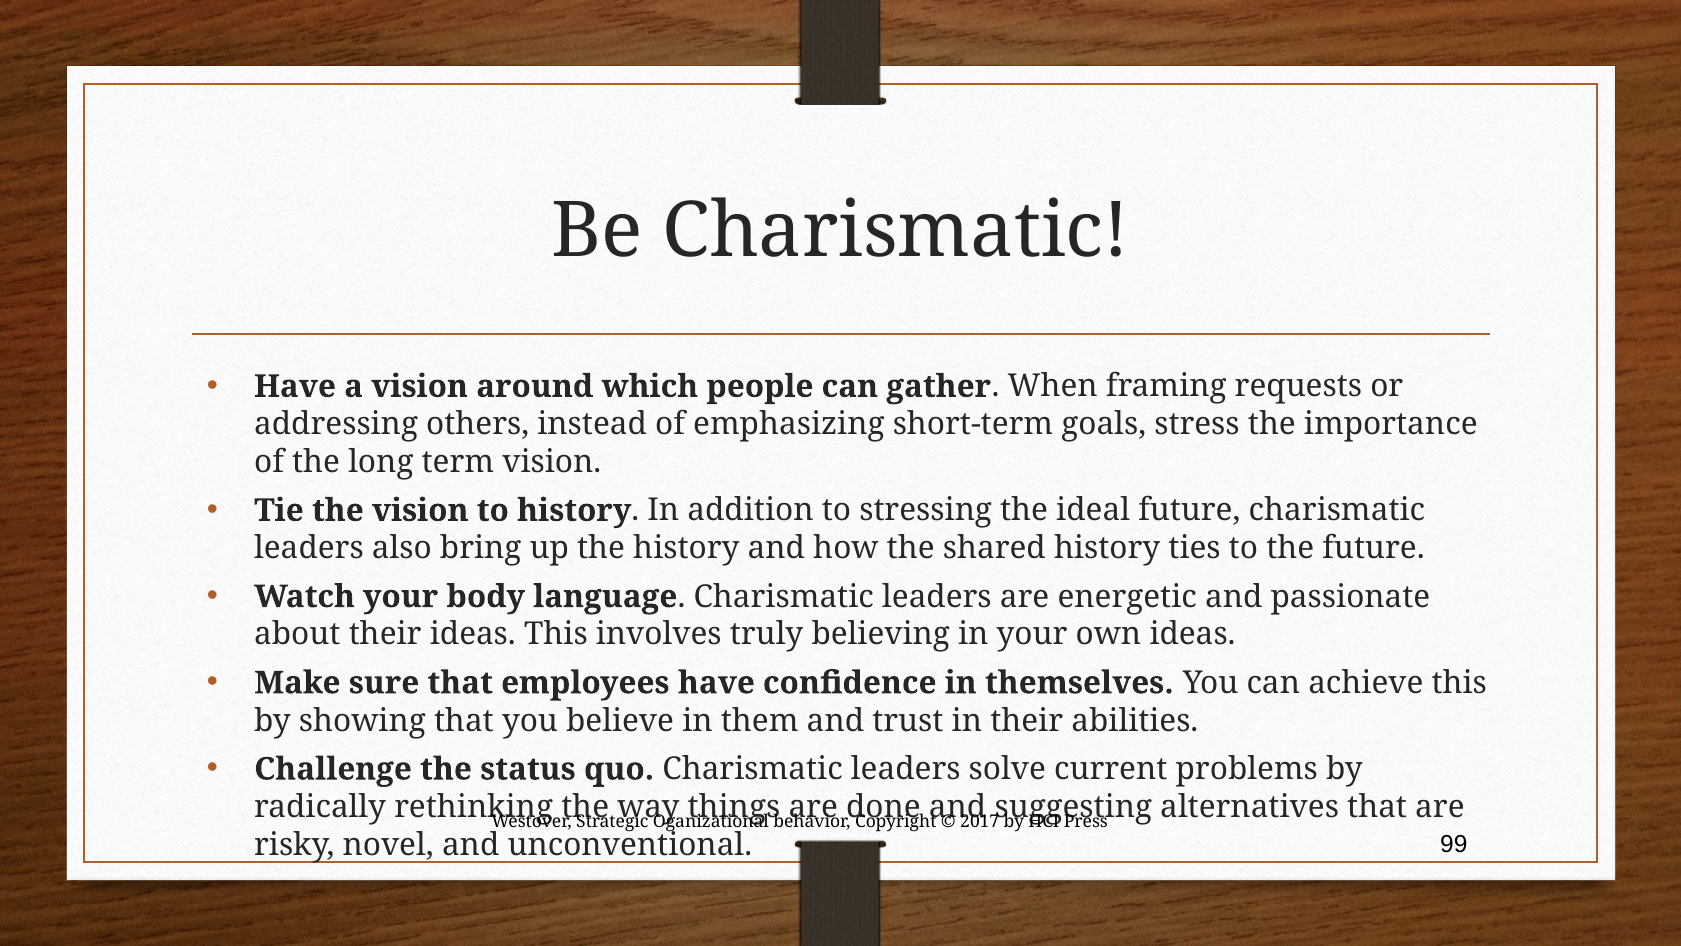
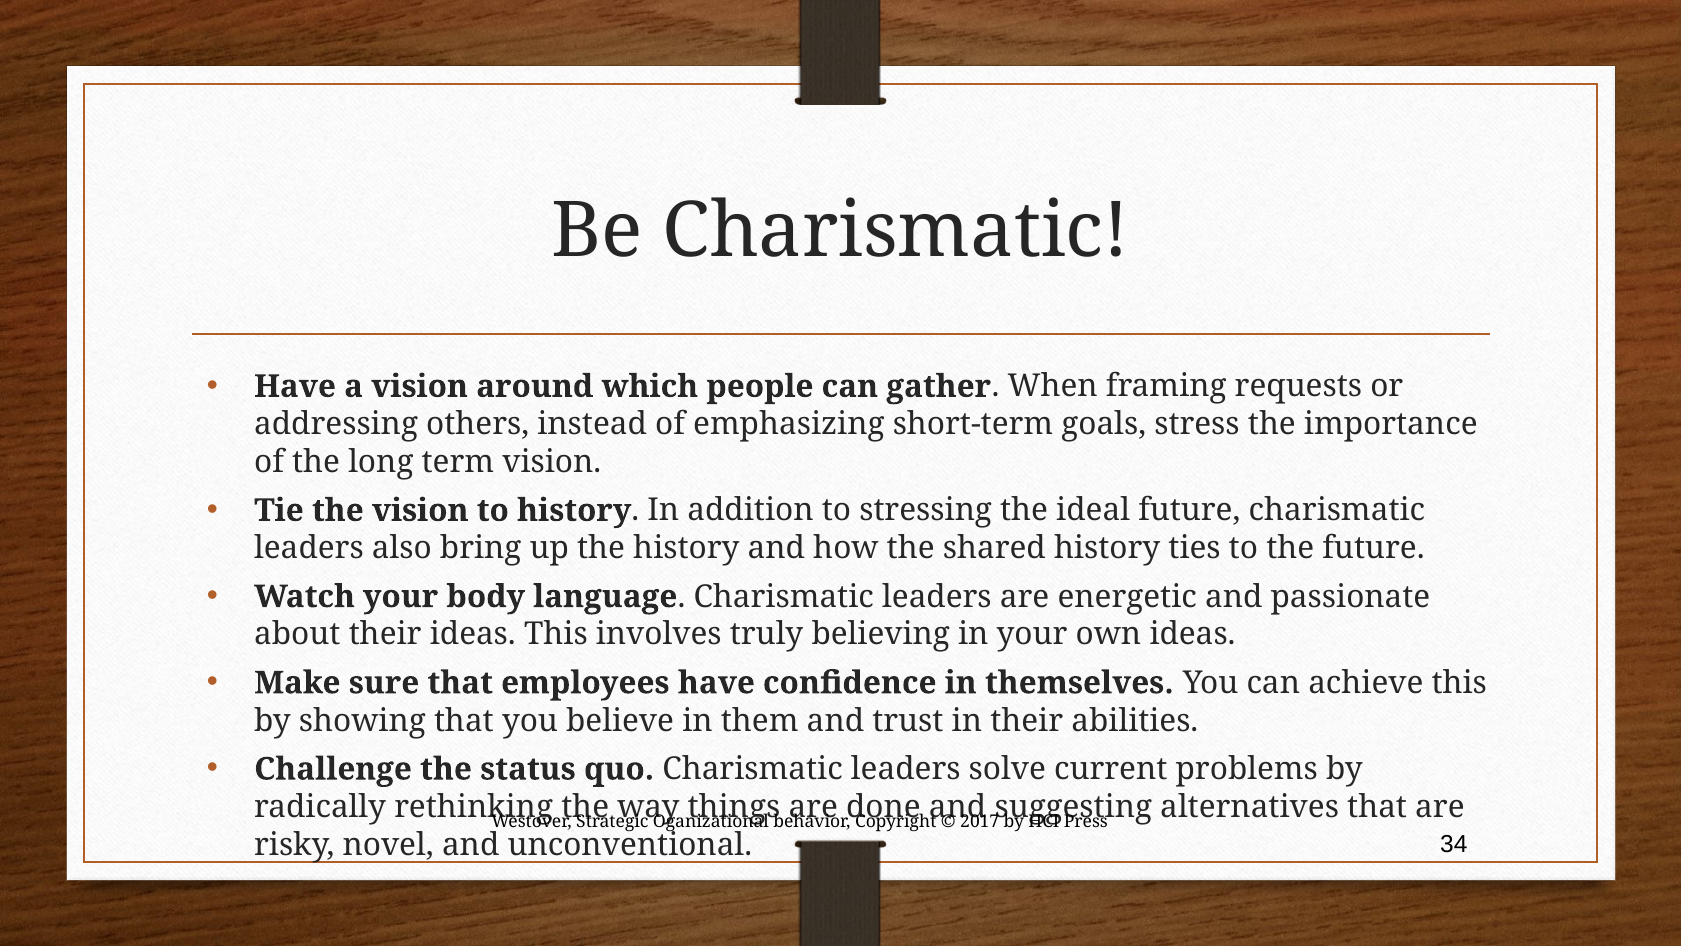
99: 99 -> 34 (1454, 844)
